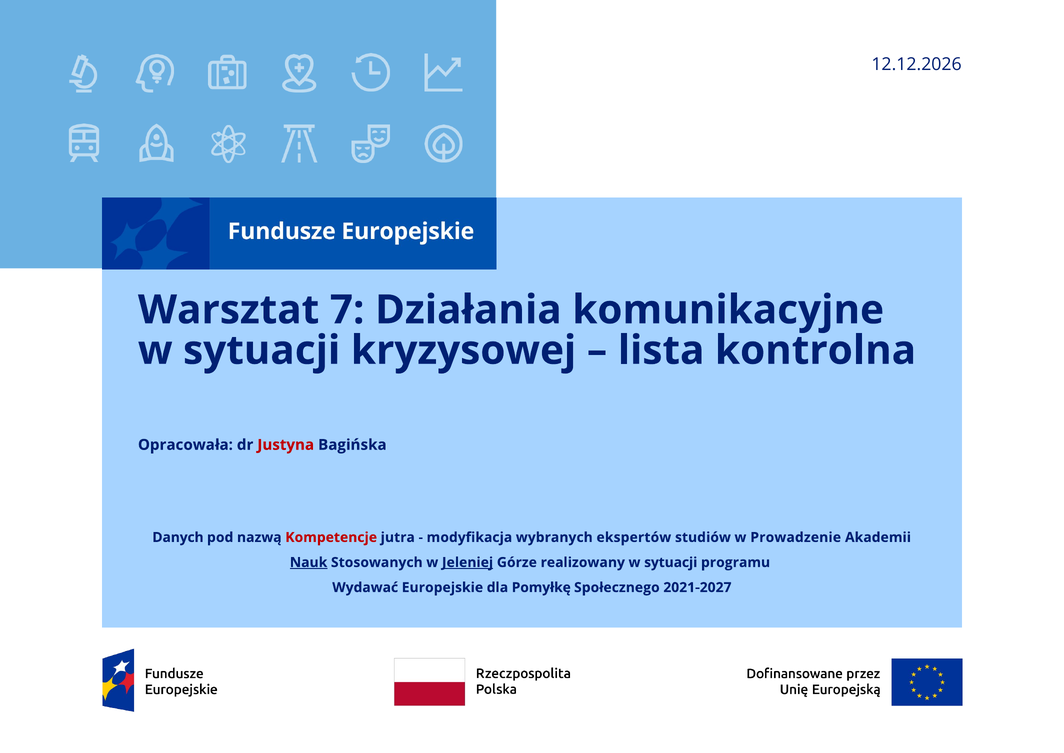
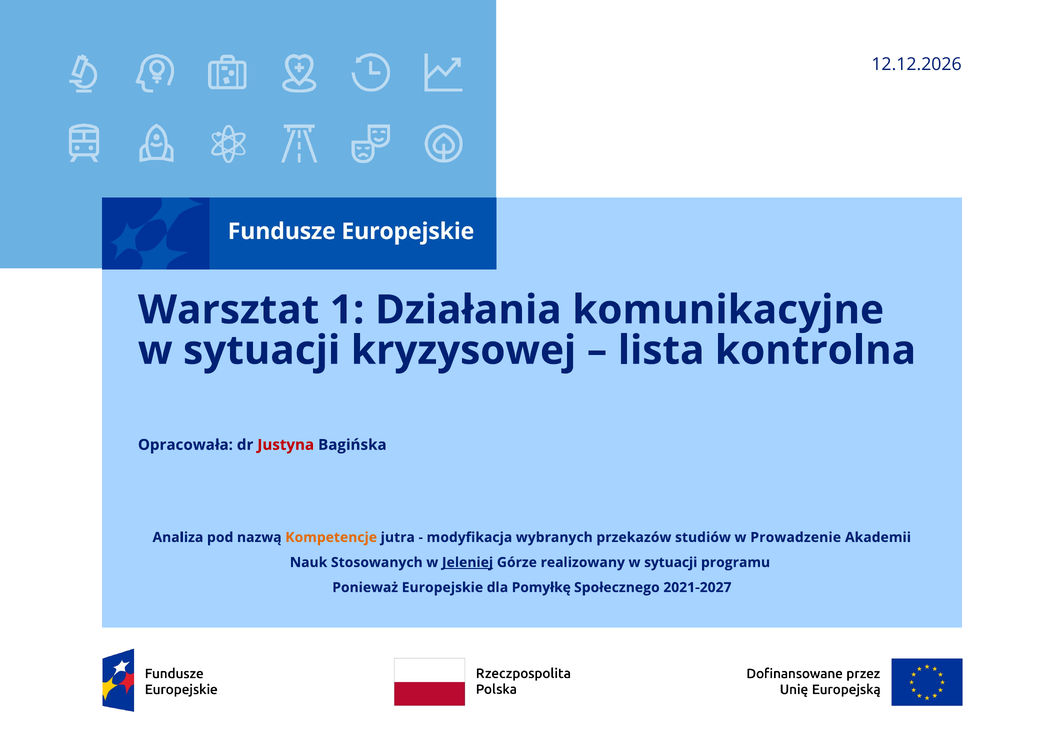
7: 7 -> 1 (347, 310)
Danych: Danych -> Analiza (178, 537)
Kompetencje colour: red -> orange (331, 537)
ekspertów: ekspertów -> przekazów (634, 537)
Nauk underline: present -> none (309, 562)
Wydawać: Wydawać -> Ponieważ (365, 587)
